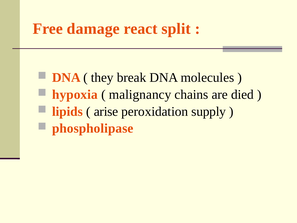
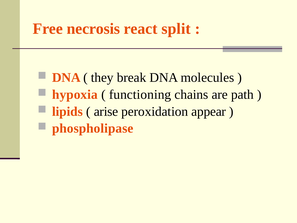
damage: damage -> necrosis (93, 29)
malignancy: malignancy -> functioning (140, 94)
died: died -> path (242, 94)
supply: supply -> appear (209, 111)
